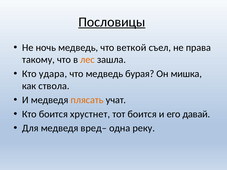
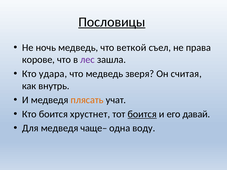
такому: такому -> корове (38, 60)
лес colour: orange -> purple (88, 60)
бурая: бурая -> зверя (140, 74)
мишка: мишка -> считая (186, 74)
ствола: ствола -> внутрь (54, 86)
боится underline: none -> present (142, 114)
вред–: вред– -> чаще– (94, 128)
реку: реку -> воду (144, 128)
